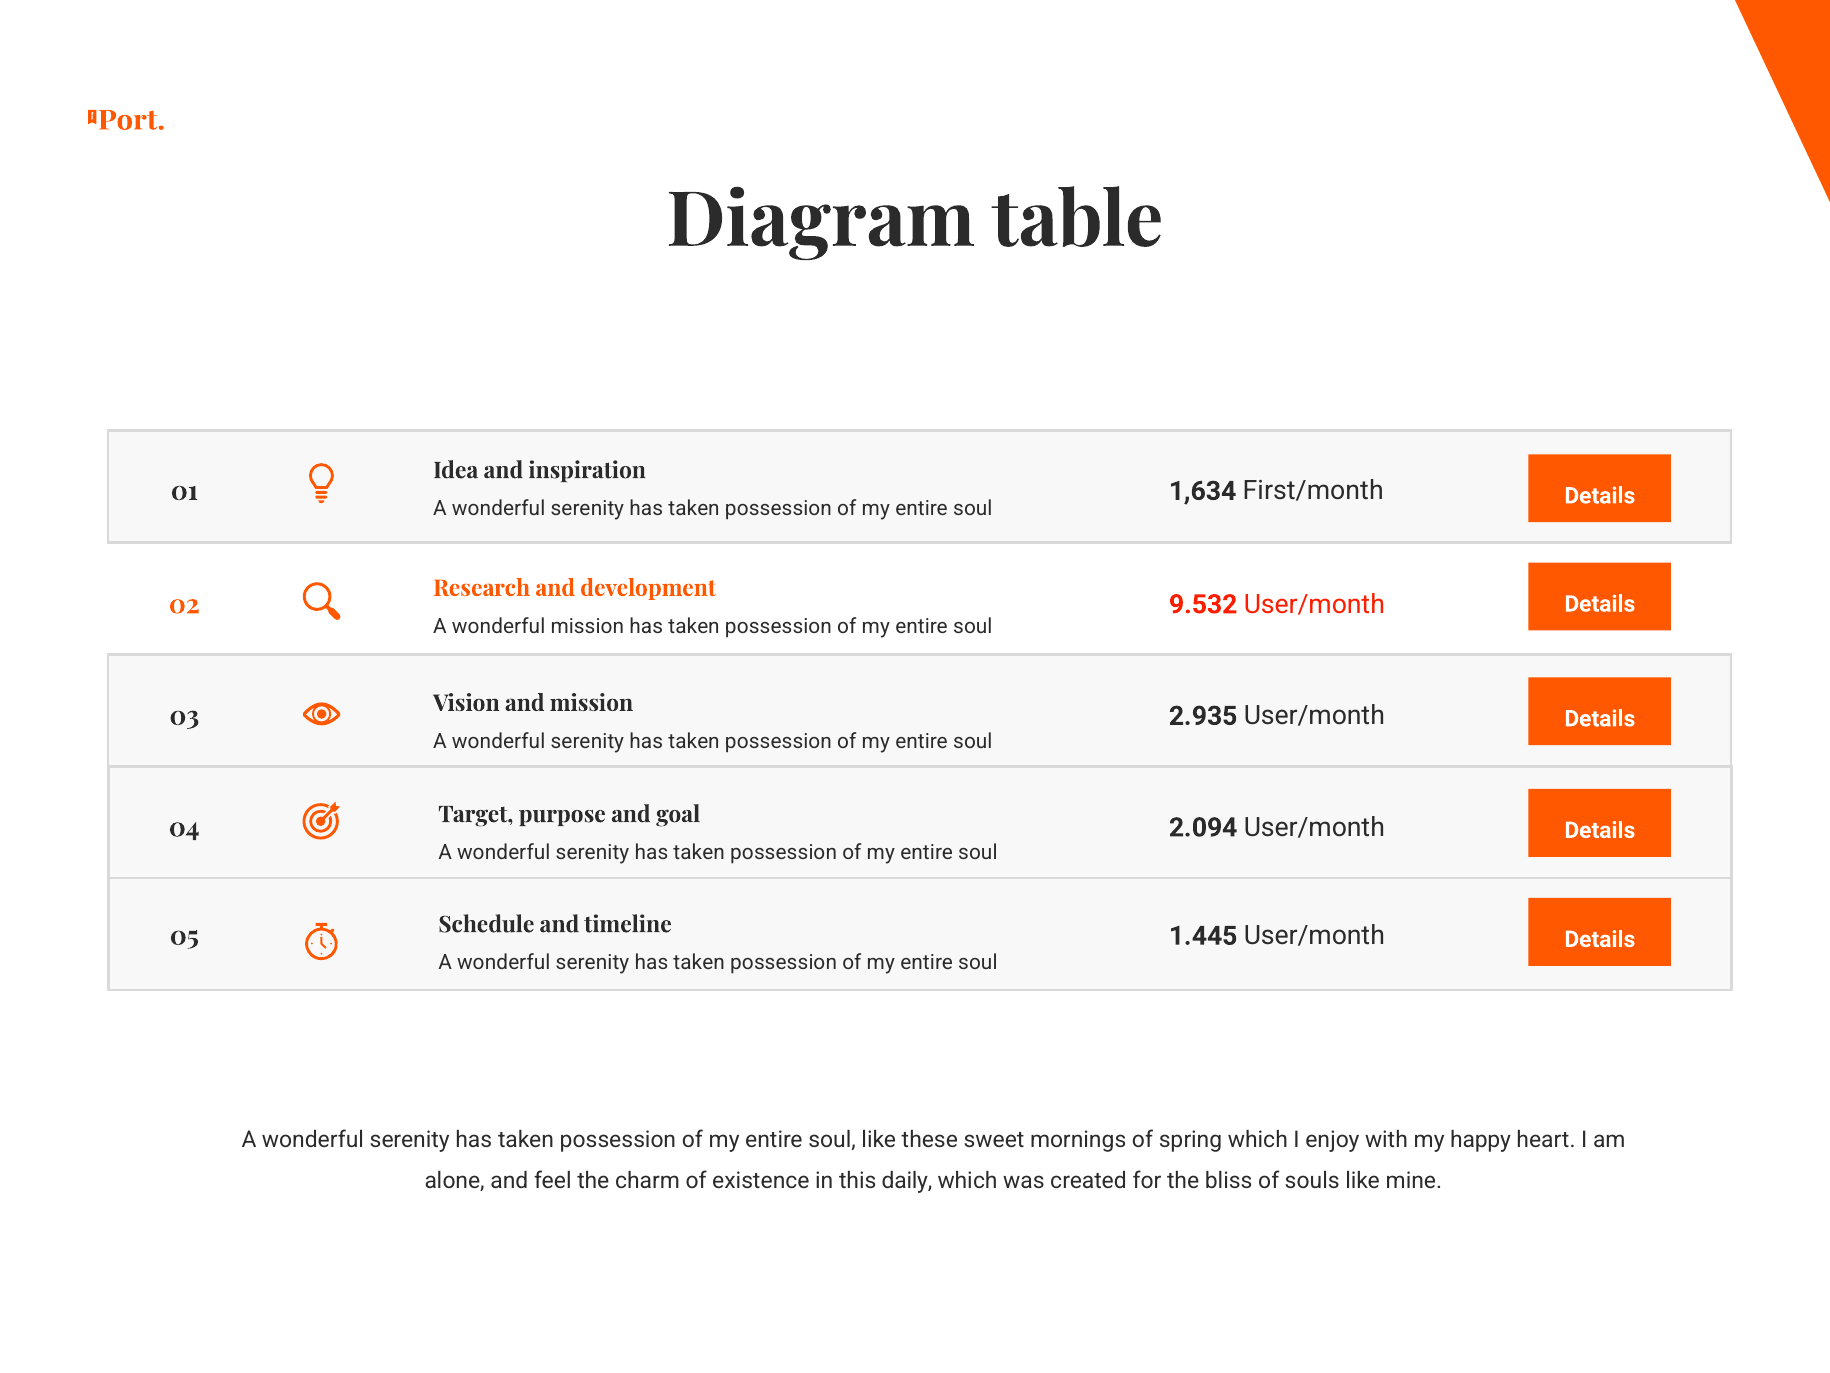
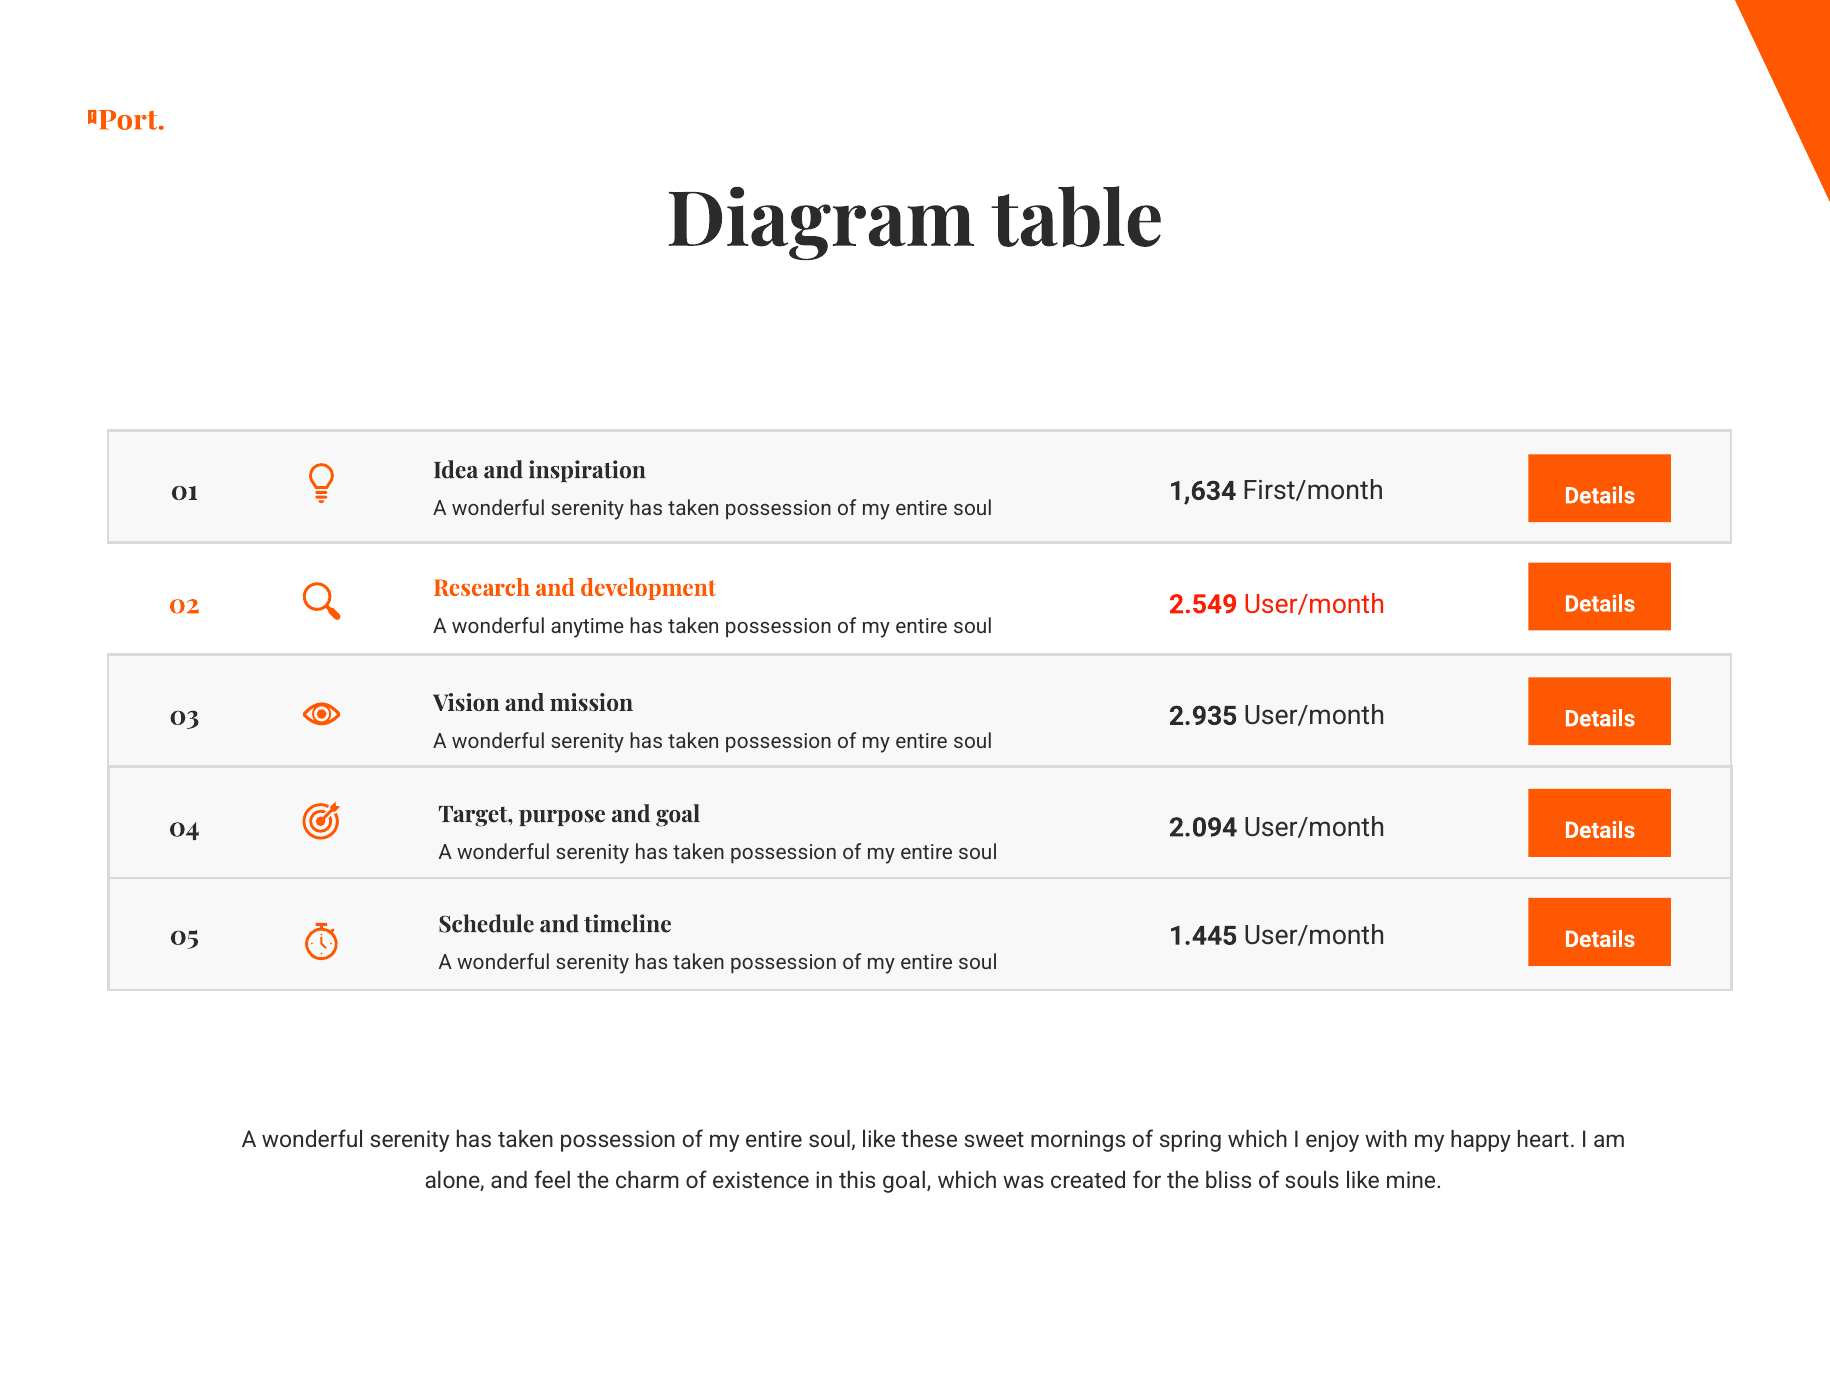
9.532: 9.532 -> 2.549 (1203, 604)
wonderful mission: mission -> anytime (587, 626)
this daily: daily -> goal (907, 1181)
